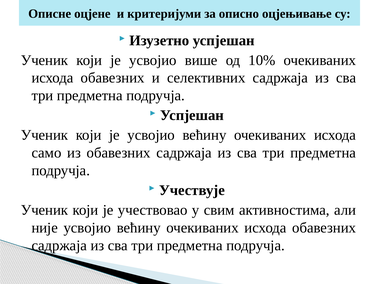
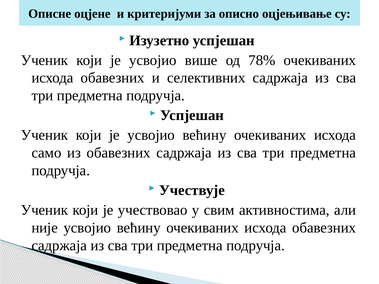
10%: 10% -> 78% (262, 60)
